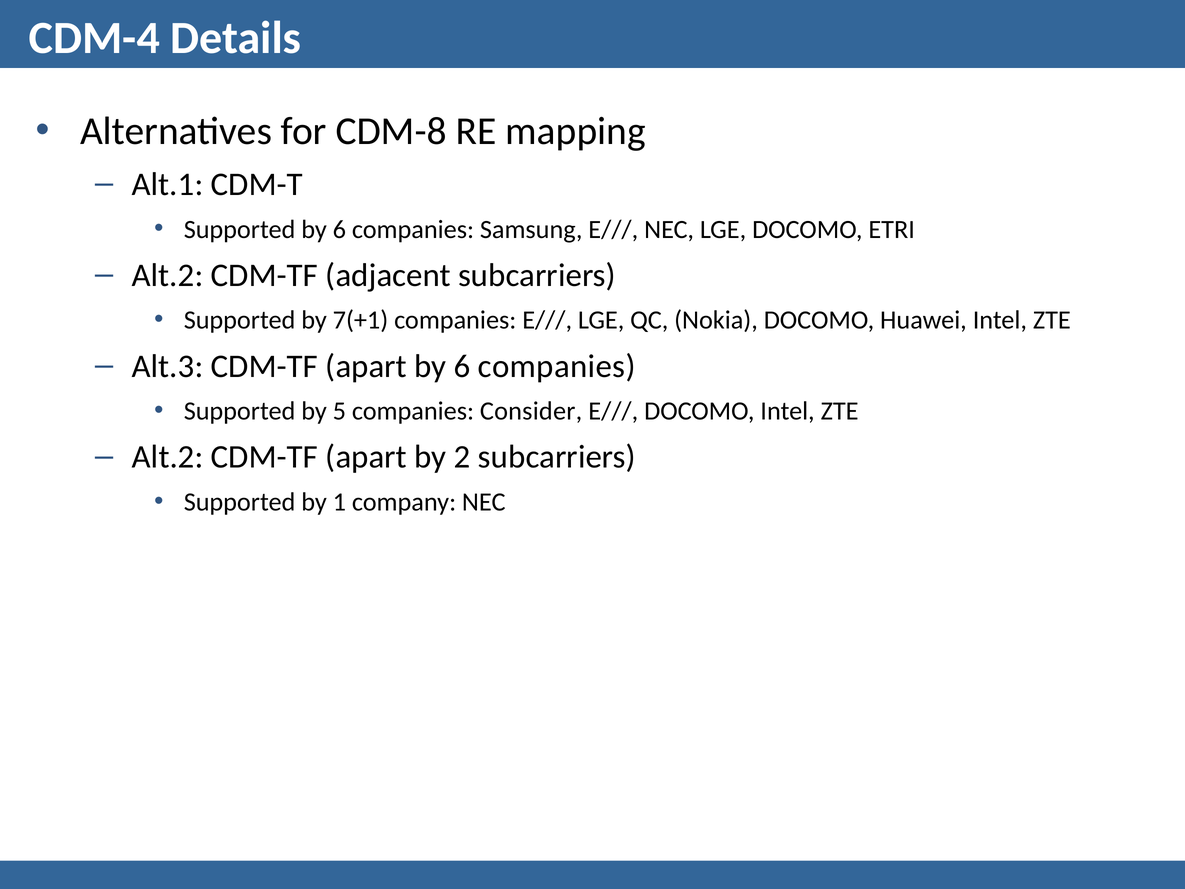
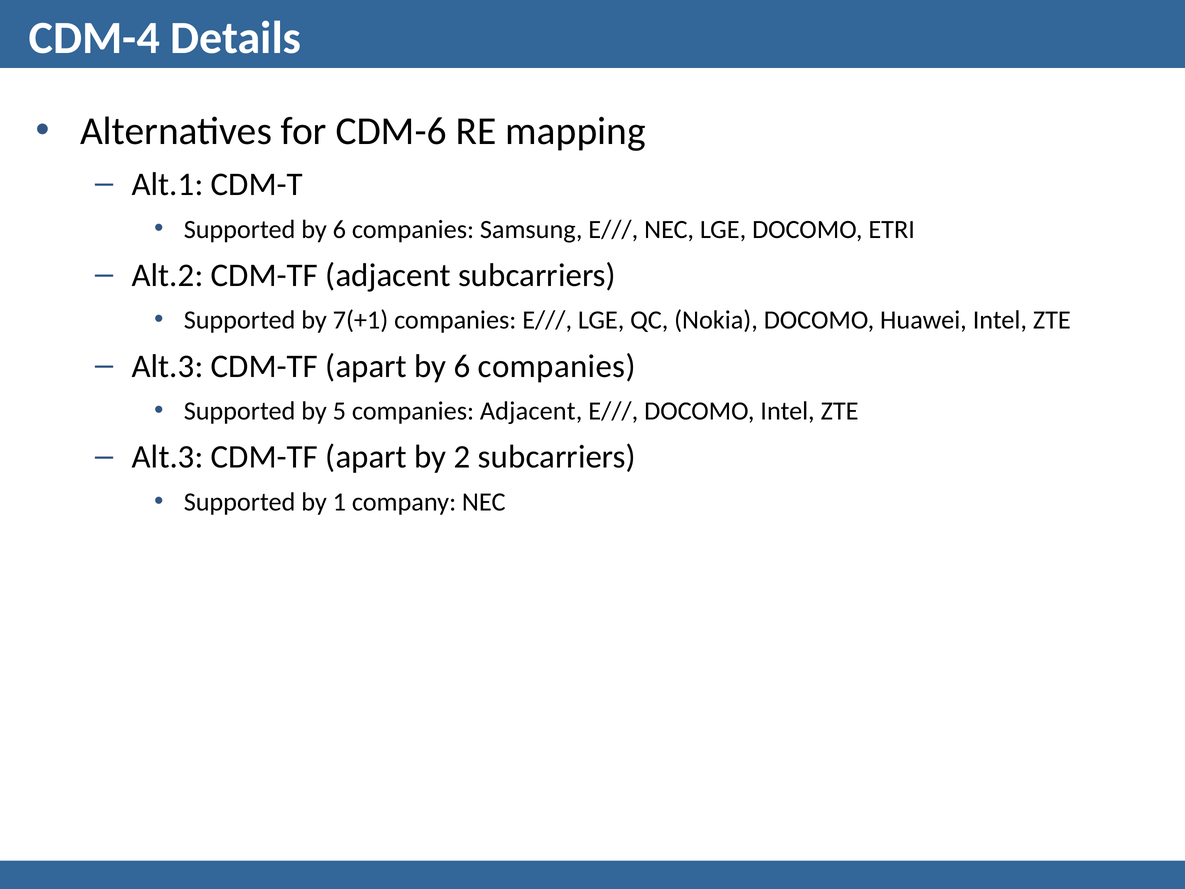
CDM-8: CDM-8 -> CDM-6 (391, 131)
companies Consider: Consider -> Adjacent (531, 411)
Alt.2: Alt.2 -> Alt.3 (168, 457)
